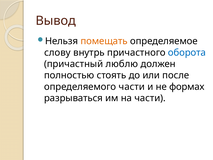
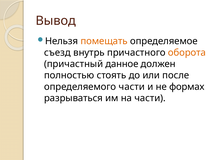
слову: слову -> съезд (57, 52)
оборота colour: blue -> orange (187, 52)
люблю: люблю -> данное (122, 64)
